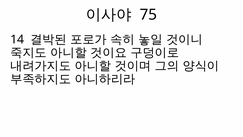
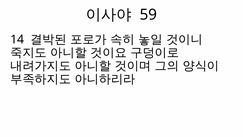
75: 75 -> 59 (148, 15)
